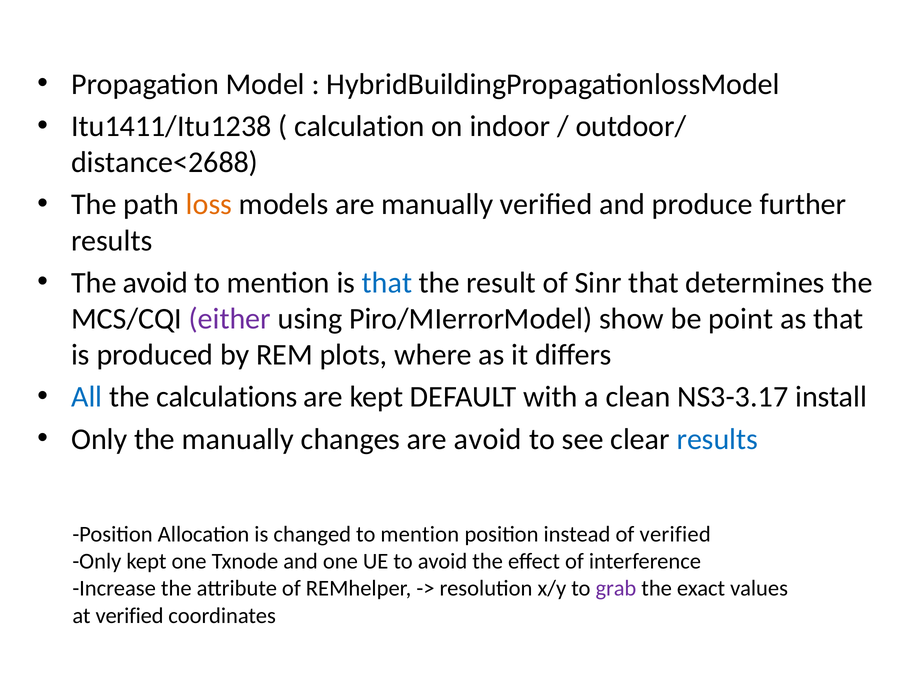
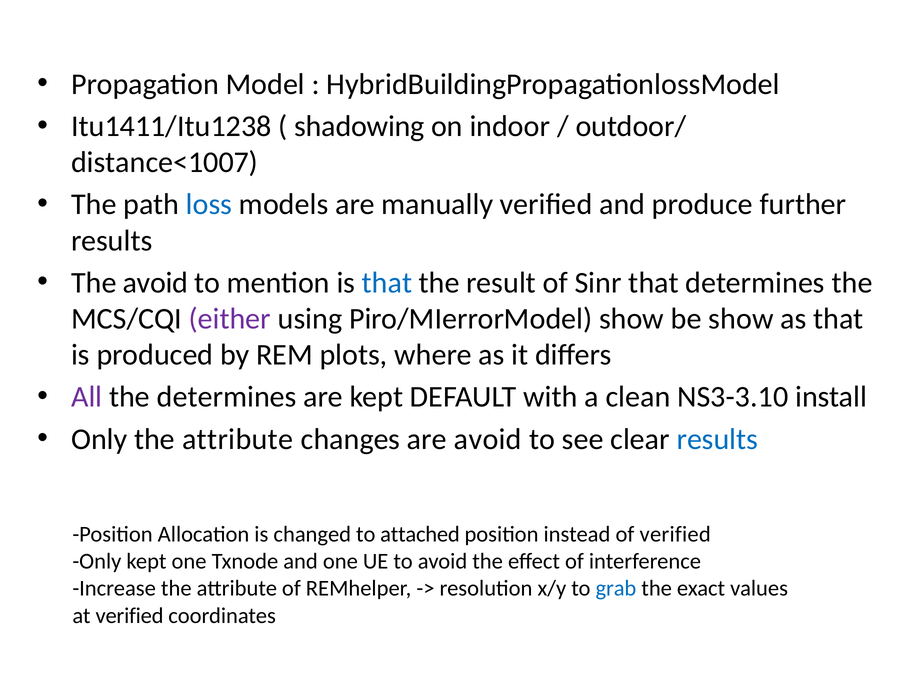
calculation: calculation -> shadowing (359, 126)
distance<2688: distance<2688 -> distance<1007 (165, 162)
loss colour: orange -> blue (209, 205)
be point: point -> show (741, 319)
All colour: blue -> purple (87, 397)
the calculations: calculations -> determines (227, 397)
NS3-3.17: NS3-3.17 -> NS3-3.10 (733, 397)
Only the manually: manually -> attribute (238, 439)
changed to mention: mention -> attached (420, 535)
grab colour: purple -> blue (616, 589)
